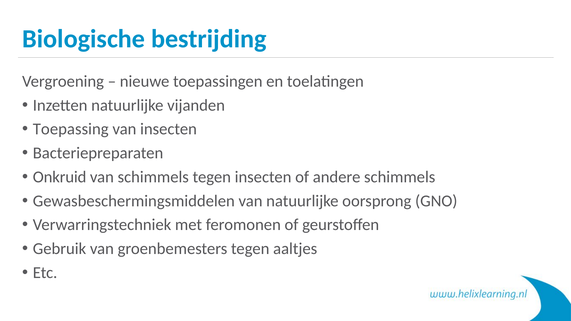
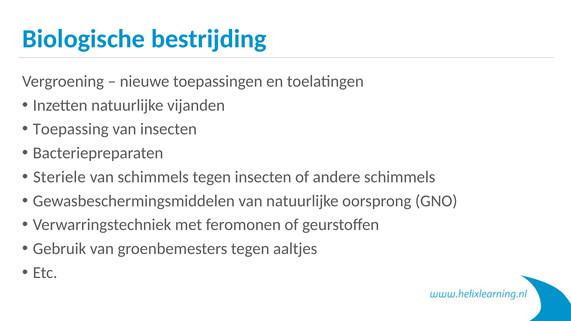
Onkruid: Onkruid -> Steriele (59, 177)
